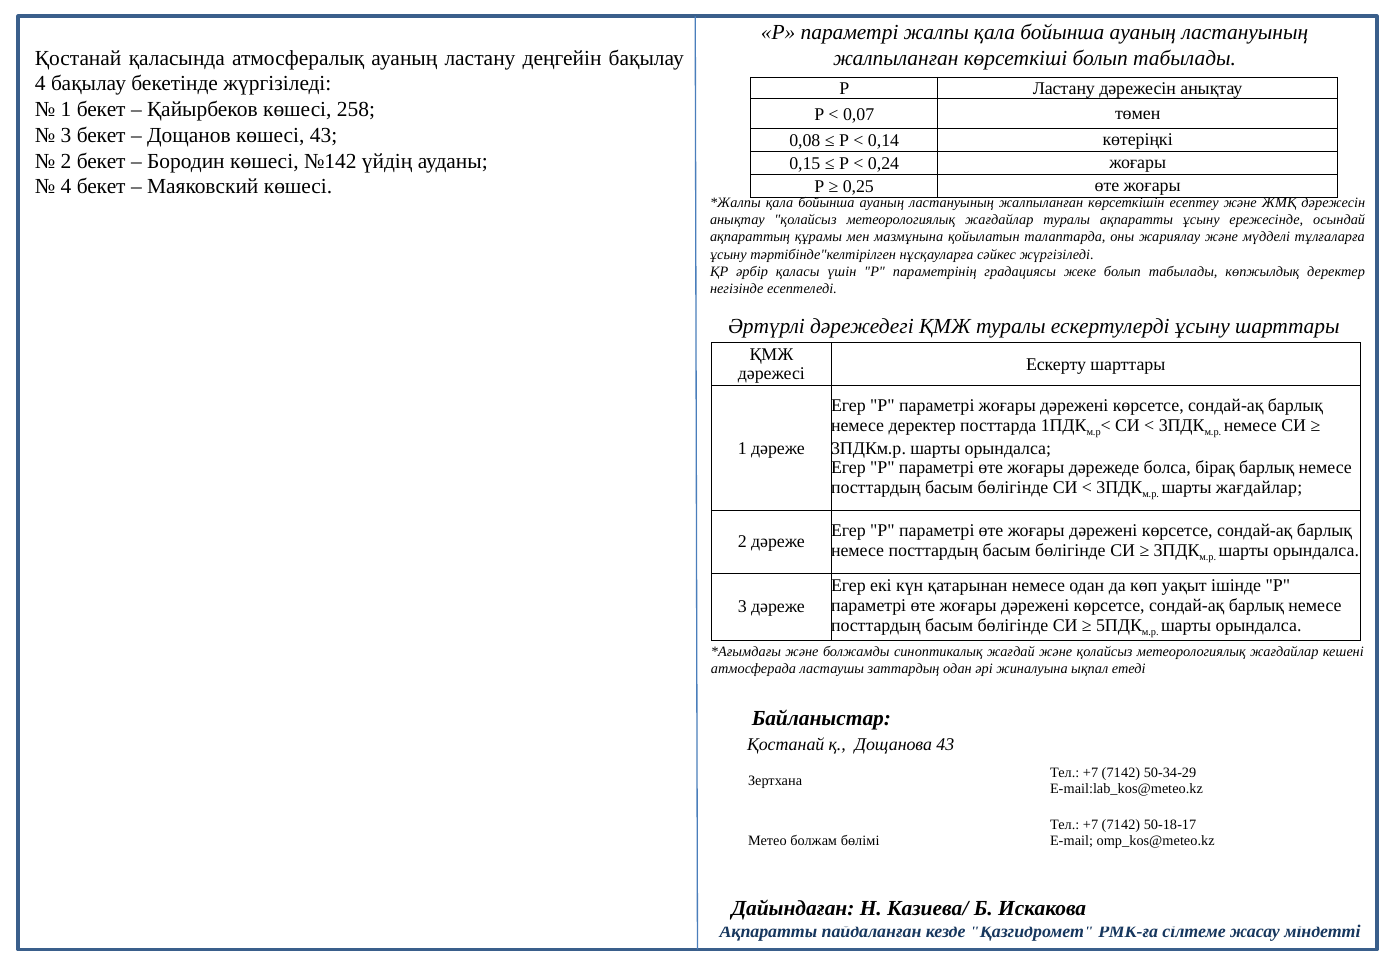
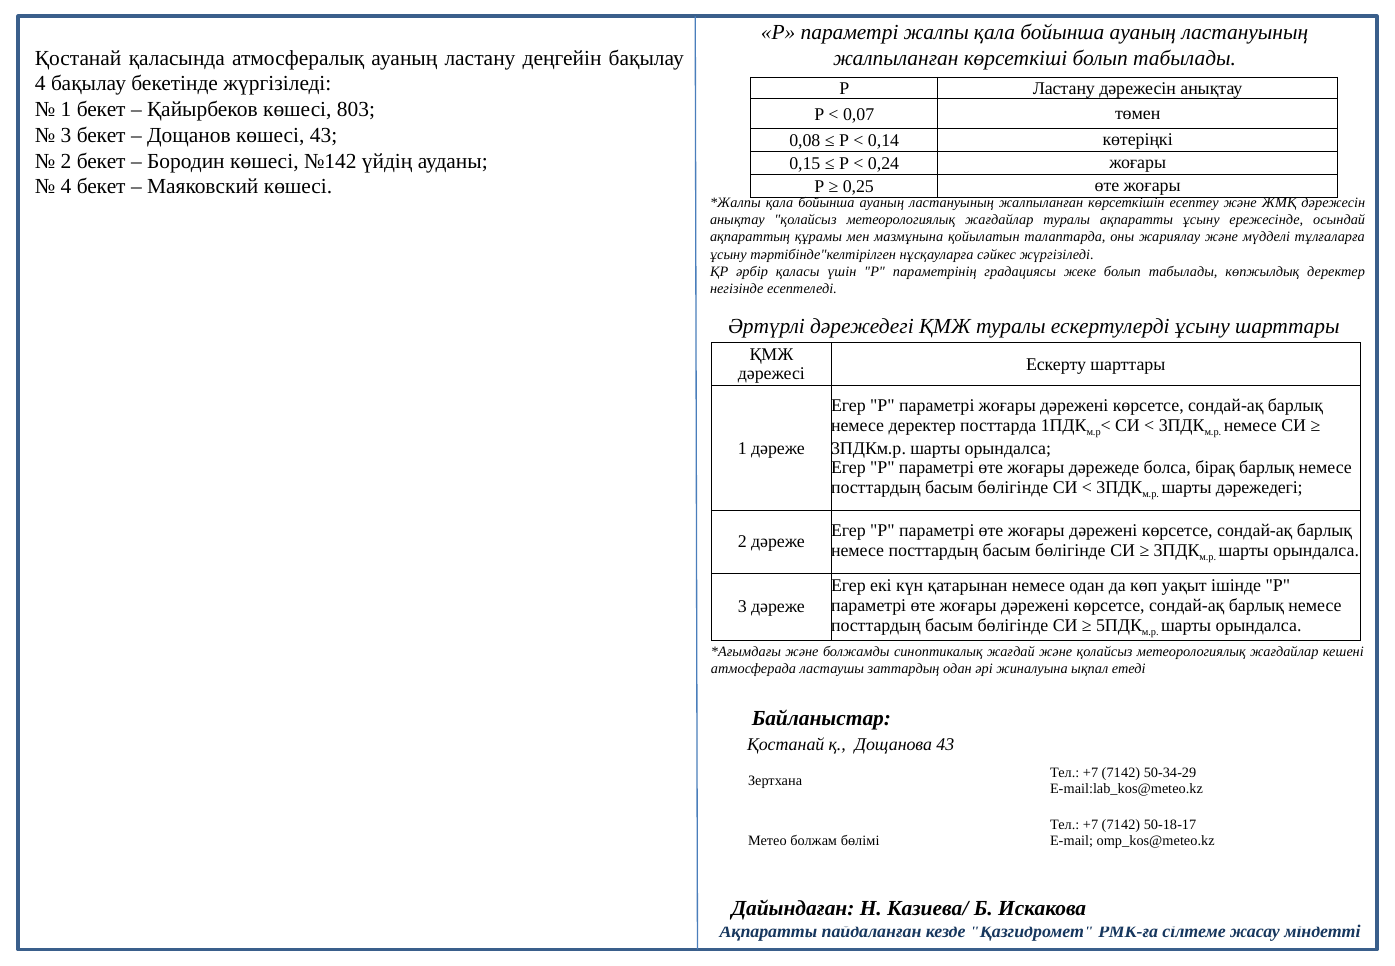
258: 258 -> 803 (356, 110)
шарты жағдайлар: жағдайлар -> дәрежедегі (1259, 487)
